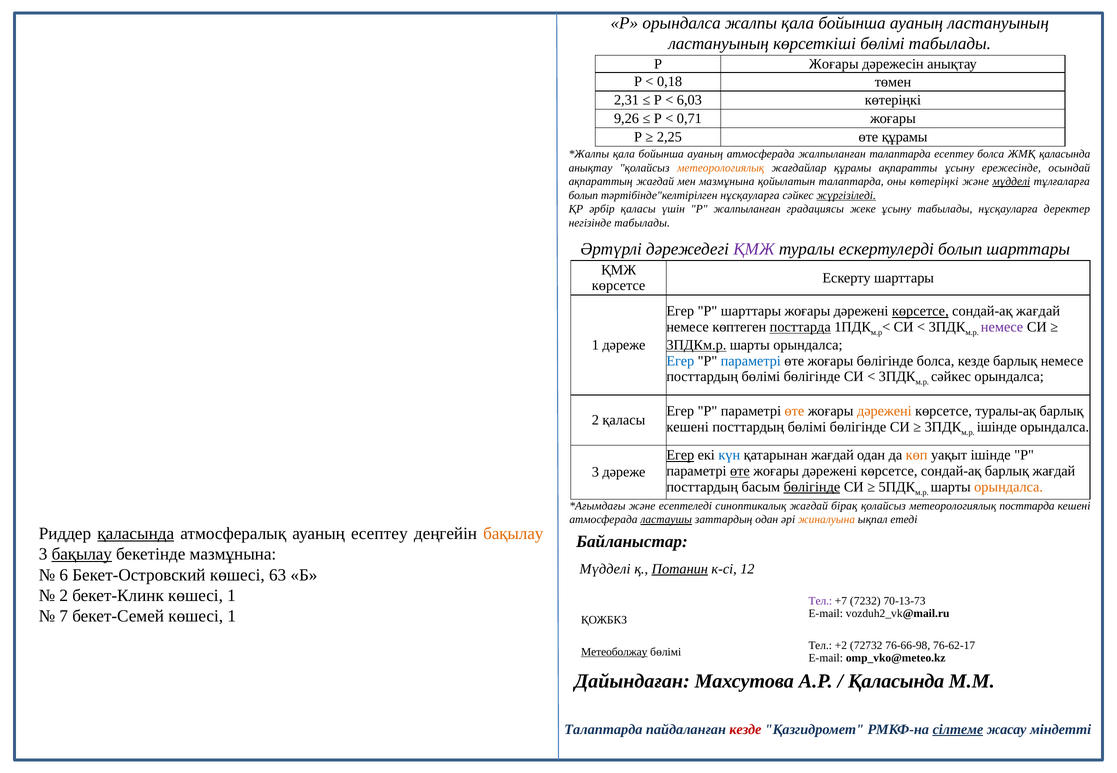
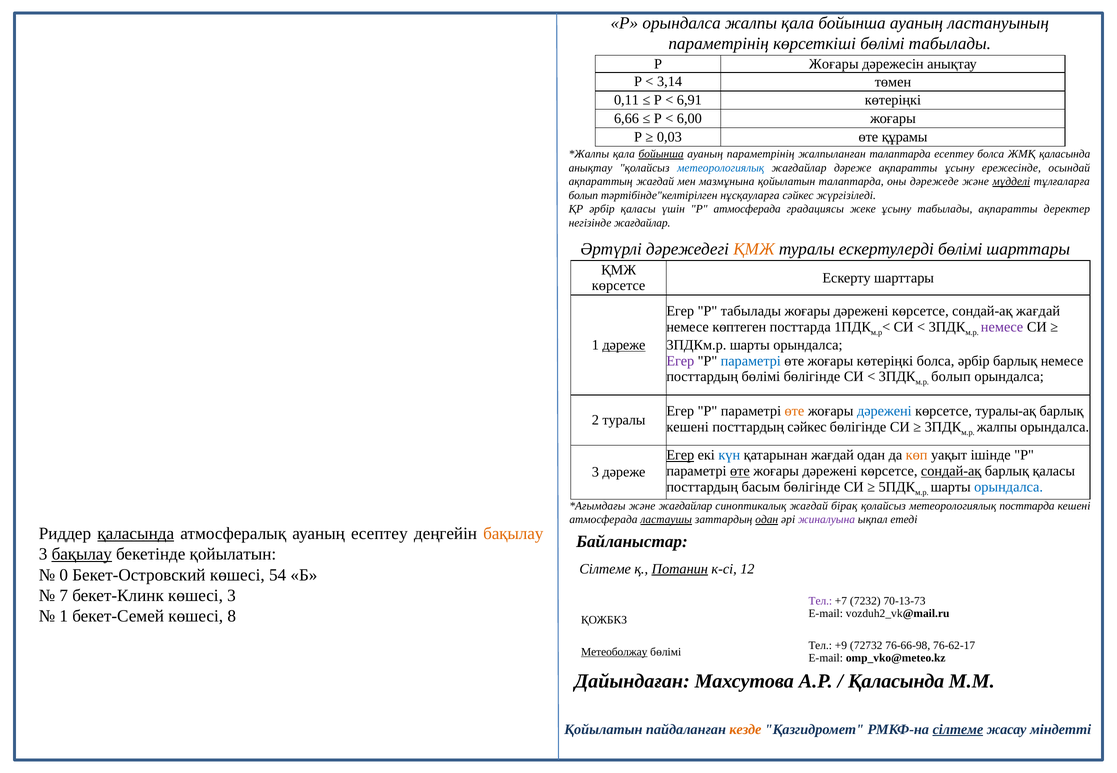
ластануының: ластануының -> параметрінің (719, 44)
0,18: 0,18 -> 3,14 (670, 82)
2,31: 2,31 -> 0,11 (626, 100)
6,03: 6,03 -> 6,91 (689, 100)
9,26: 9,26 -> 6,66 (626, 119)
0,71: 0,71 -> 6,00 (689, 119)
2,25: 2,25 -> 0,03 (669, 137)
бойынша underline: none -> present (661, 154)
ауаның атмосферада: атмосферада -> параметрінің (761, 154)
метеорологиялық colour: orange -> blue (721, 168)
жағдайлар құрамы: құрамы -> дәреже (853, 168)
оны көтеріңкі: көтеріңкі -> дәрежеде (934, 182)
жүргізіледі underline: present -> none (846, 195)
Р жалпыланған: жалпыланған -> атмосферада (747, 209)
табылады нұсқауларға: нұсқауларға -> ақпаратты (1008, 209)
негізінде табылады: табылады -> жағдайлар (642, 223)
ҚМЖ colour: purple -> orange (754, 249)
ескертулерді болып: болып -> бөлімі (960, 249)
Р шарттары: шарттары -> табылады (751, 311)
көрсетсе underline: present -> none (920, 311)
посттарда underline: present -> none (800, 327)
дәреже underline: none -> present (624, 345)
3ПДКм.р underline: present -> none (696, 345)
Егер colour: blue -> purple (680, 361)
жоғары бөлігінде: бөлігінде -> көтеріңкі (885, 361)
болса кезде: кезде -> әрбір (974, 361)
сәйкес: сәйкес -> болып (951, 377)
дәрежені colour: orange -> blue (884, 411)
2 қаласы: қаласы -> туралы (624, 420)
бөлімі: бөлімі -> сәйкес (807, 427)
ішінде: ішінде -> жалпы (997, 427)
сондай-ақ underline: none -> present (951, 471)
барлық жағдай: жағдай -> қаласы (1054, 471)
бөлігінде underline: present -> none (812, 487)
орындалса colour: orange -> blue (1009, 487)
және есептеледі: есептеледі -> жағдайлар (685, 506)
одан underline: none -> present (767, 520)
жиналуына colour: orange -> purple (827, 520)
бекетінде мазмұнына: мазмұнына -> қойылатын (233, 554)
Мүдделі: Мүдделі -> Сілтеме (605, 569)
6: 6 -> 0 (64, 575)
63: 63 -> 54 (278, 575)
2: 2 -> 7 (64, 596)
бекет-Клинк көшесі 1: 1 -> 3 (232, 596)
7: 7 -> 1 (64, 616)
бекет-Семей көшесі 1: 1 -> 8 (232, 616)
+2: +2 -> +9 (841, 646)
Талаптарда: Талаптарда -> Қойылатын (603, 730)
кезде colour: red -> orange (745, 730)
